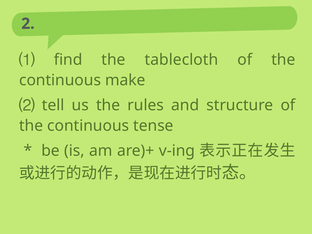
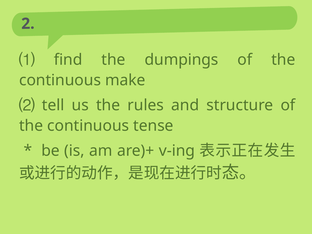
tablecloth: tablecloth -> dumpings (182, 60)
